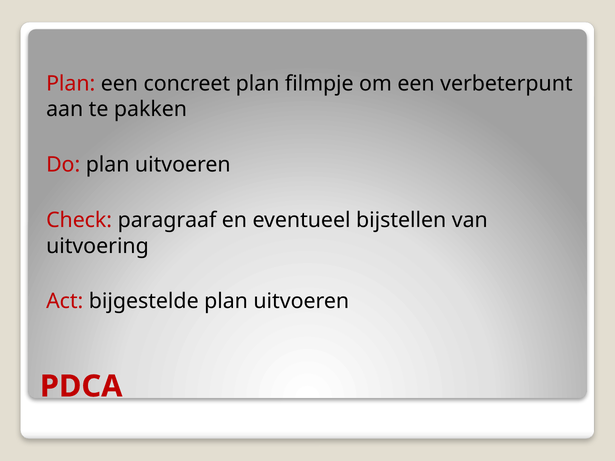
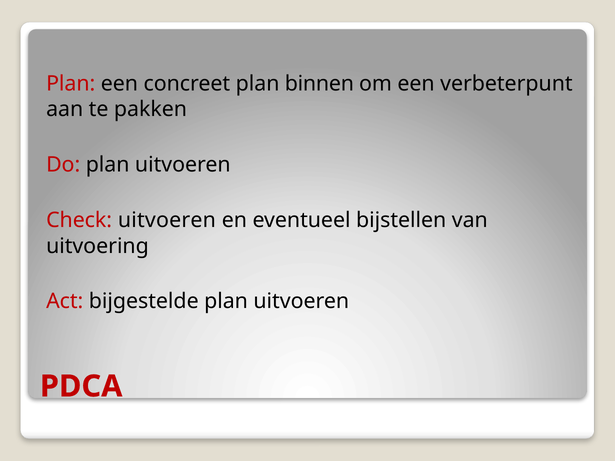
filmpje: filmpje -> binnen (319, 84)
Check paragraaf: paragraaf -> uitvoeren (167, 220)
